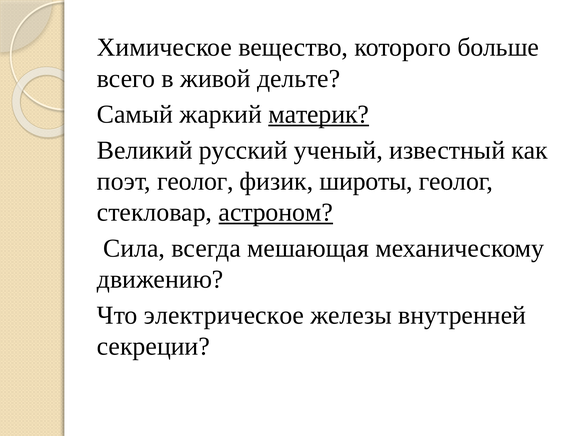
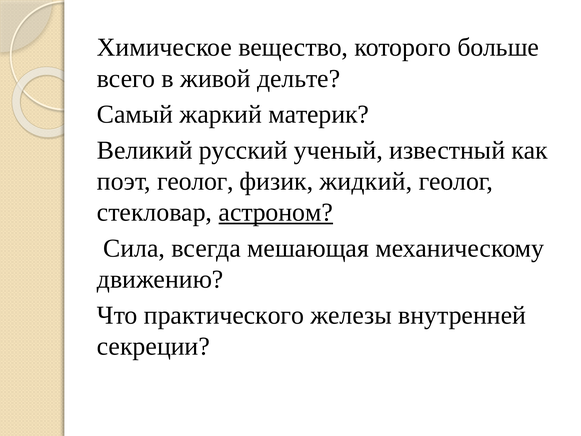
материк underline: present -> none (319, 114)
широты: широты -> жидкий (366, 181)
электрическое: электрическое -> практического (224, 315)
